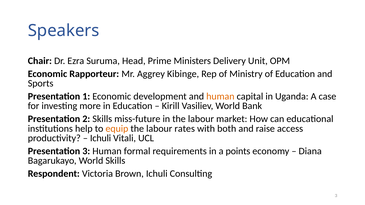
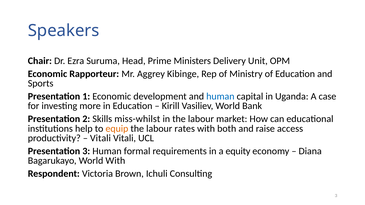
human colour: orange -> blue (220, 97)
miss-future: miss-future -> miss-whilst (137, 119)
Ichuli: Ichuli -> Vitali (100, 138)
points: points -> equity (238, 151)
World Skills: Skills -> With (115, 161)
